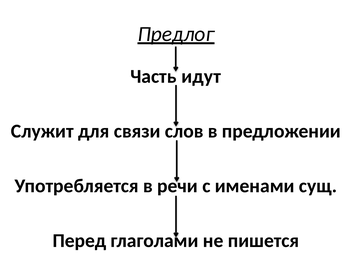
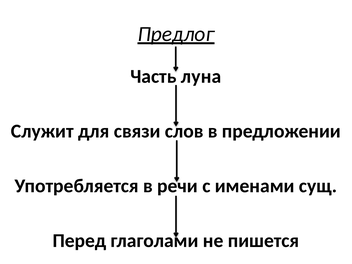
идут: идут -> луна (201, 76)
